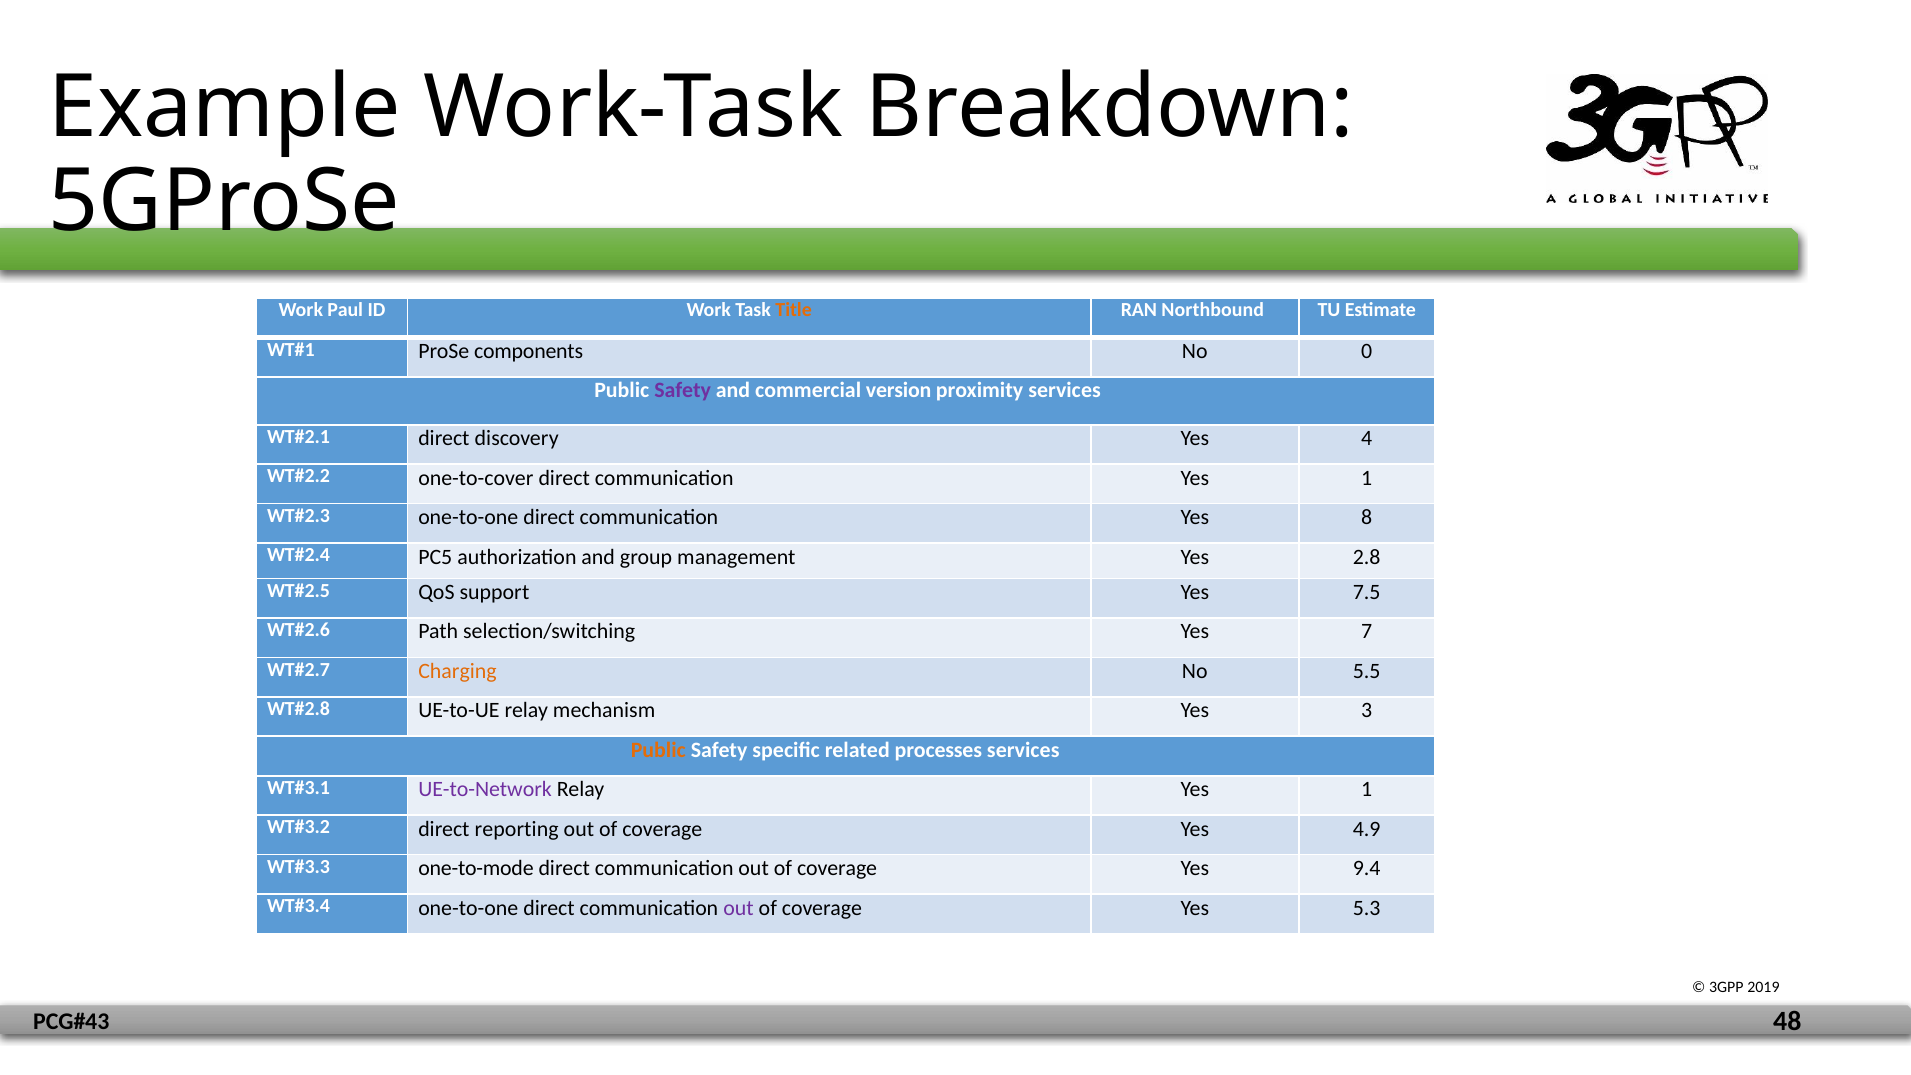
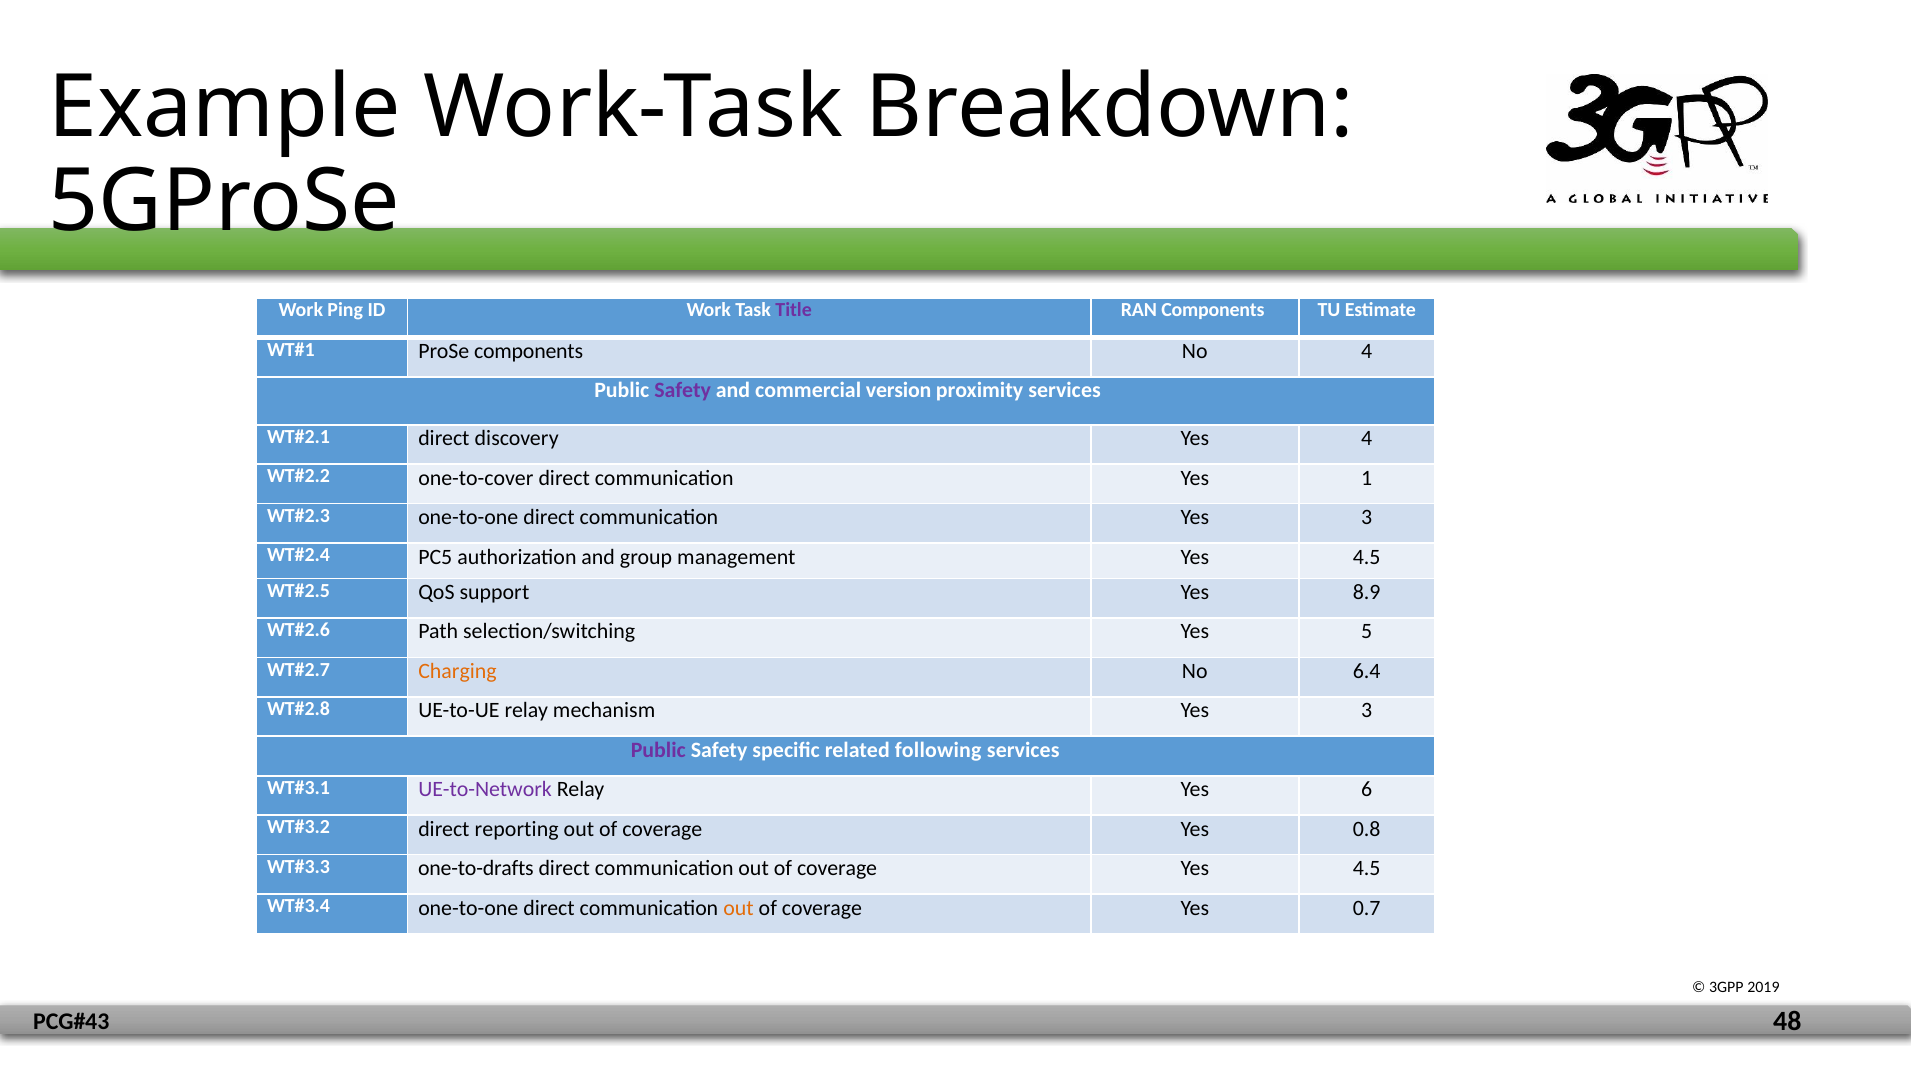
Paul: Paul -> Ping (345, 310)
Title colour: orange -> purple (794, 310)
RAN Northbound: Northbound -> Components (1213, 310)
No 0: 0 -> 4 (1367, 351)
communication Yes 8: 8 -> 3 (1367, 517)
management Yes 2.8: 2.8 -> 4.5 (1367, 557)
7.5: 7.5 -> 8.9 (1367, 592)
7: 7 -> 5 (1367, 632)
5.5: 5.5 -> 6.4 (1367, 671)
Public colour: orange -> purple (658, 750)
processes: processes -> following (938, 750)
Relay Yes 1: 1 -> 6 (1367, 789)
4.9: 4.9 -> 0.8 (1367, 829)
one-to-mode: one-to-mode -> one-to-drafts (476, 868)
coverage Yes 9.4: 9.4 -> 4.5 (1367, 868)
out colour: purple -> orange (739, 908)
5.3: 5.3 -> 0.7 (1367, 908)
